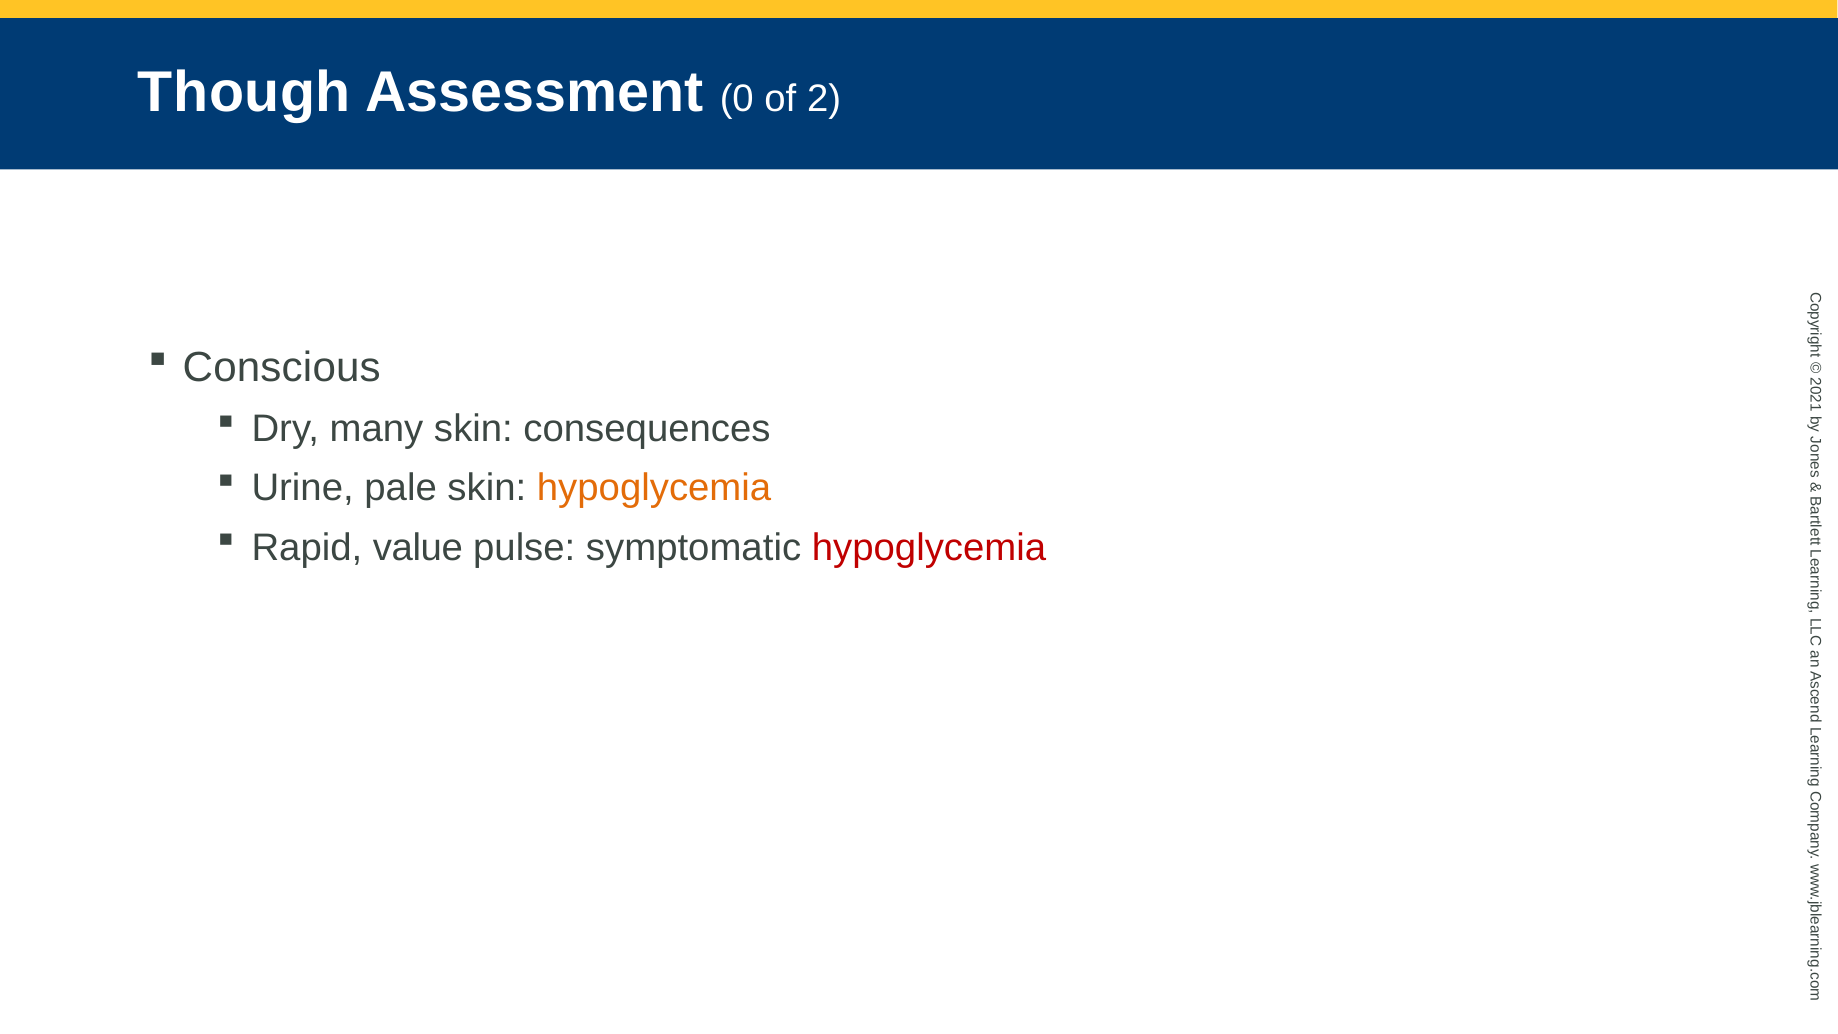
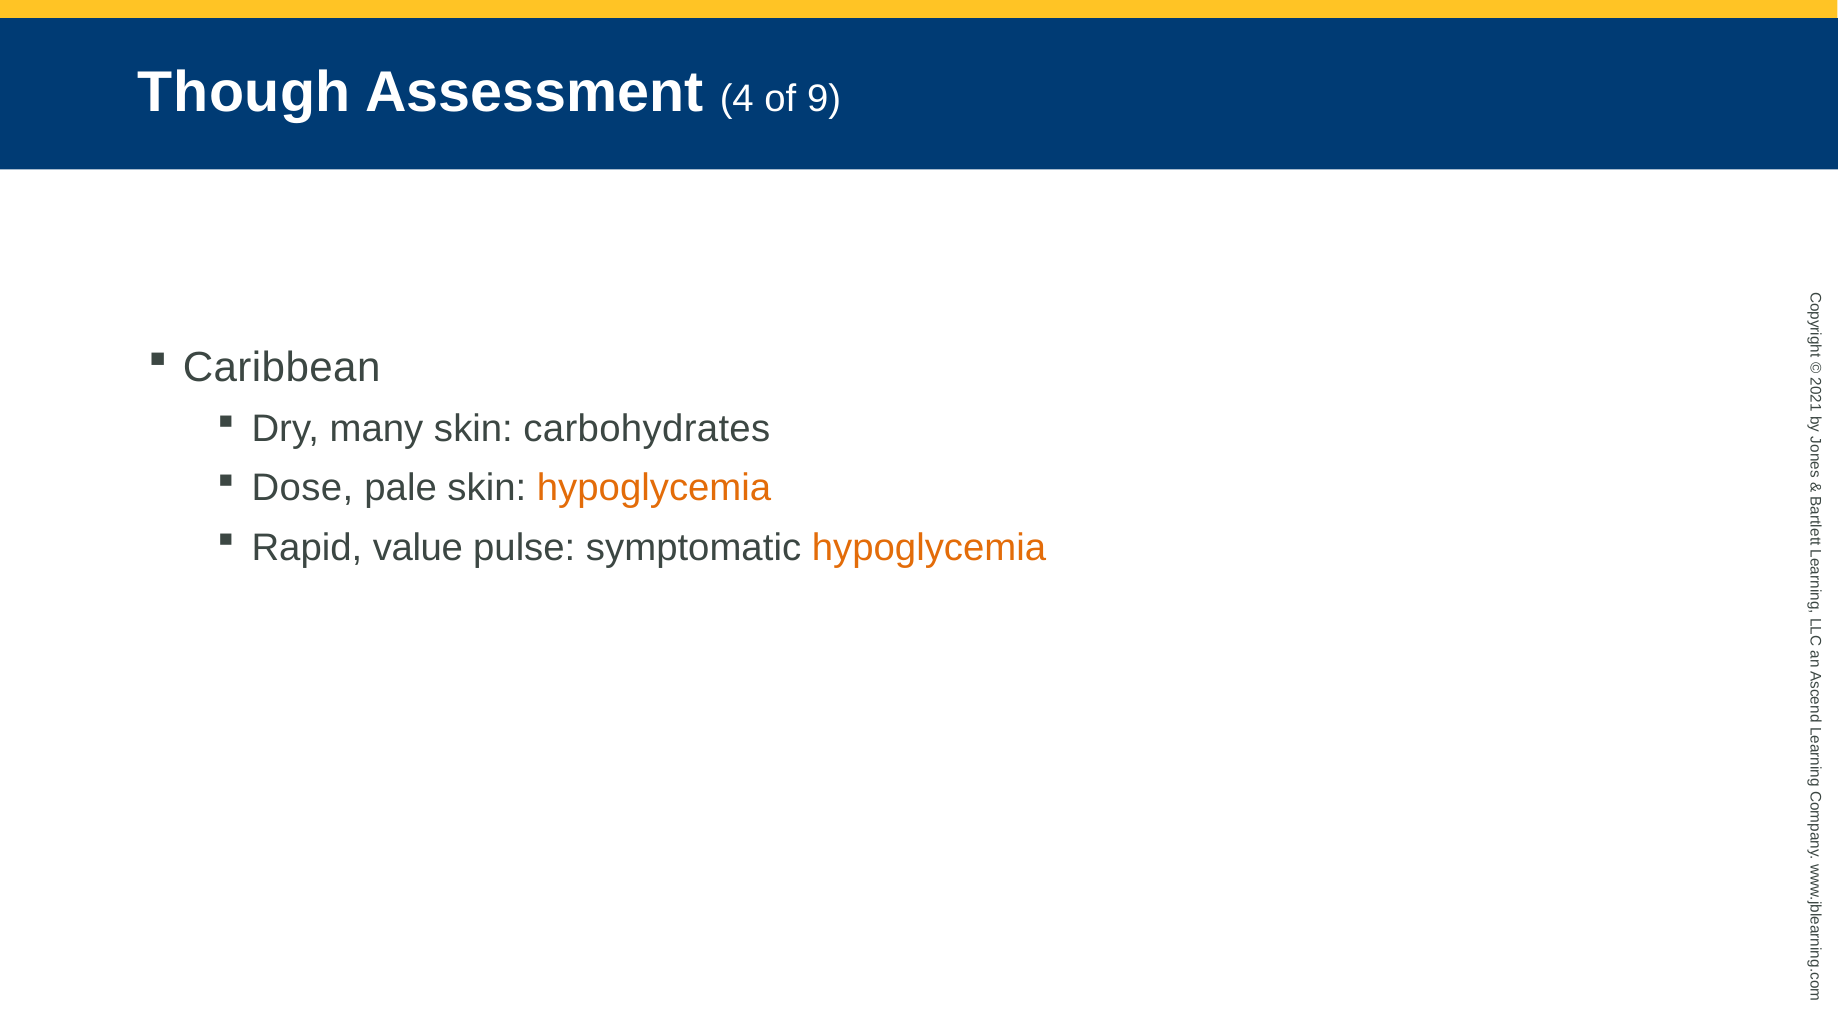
Assessment 0: 0 -> 4 (737, 99)
of 2: 2 -> 9 (824, 99)
Conscious: Conscious -> Caribbean (282, 367)
consequences: consequences -> carbohydrates (647, 429)
Urine: Urine -> Dose (302, 488)
hypoglycemia colour: red -> orange (929, 547)
